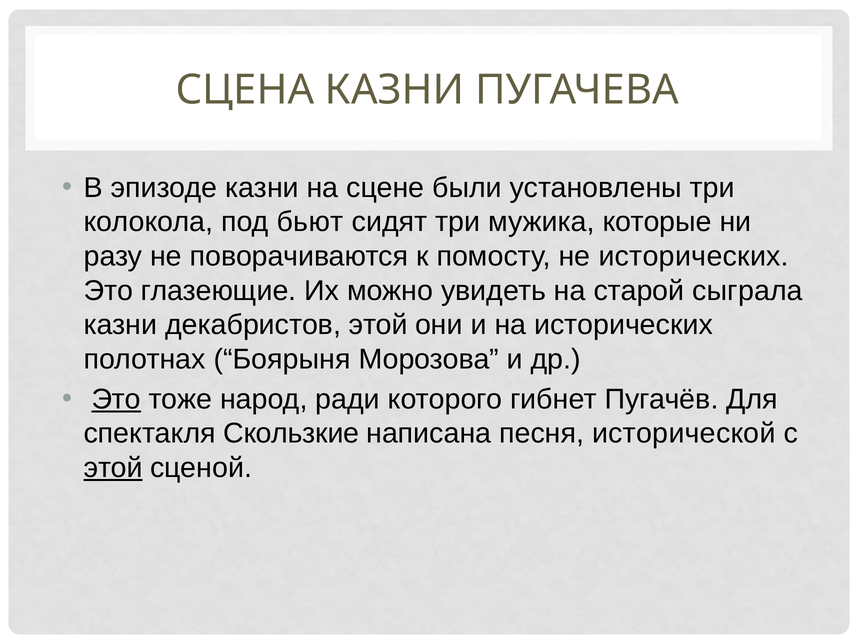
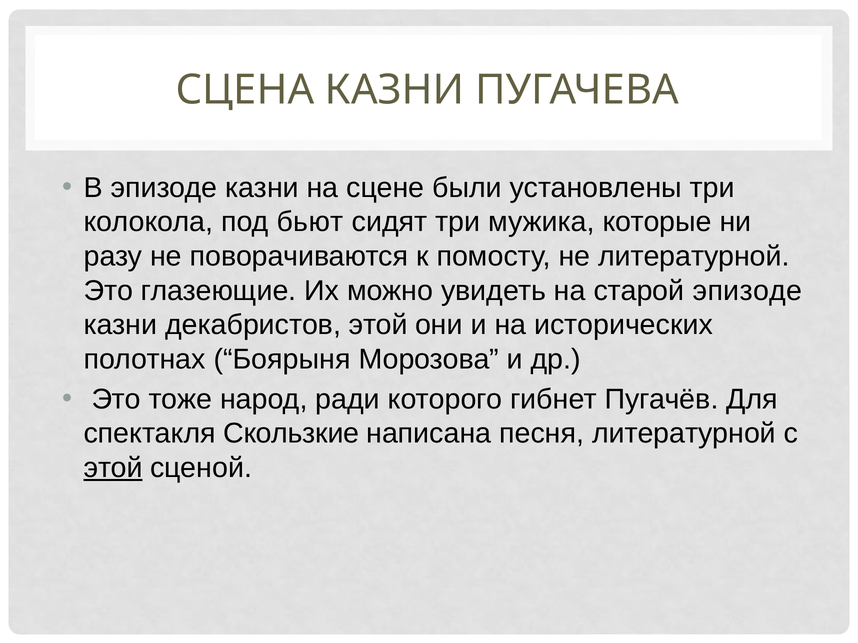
не исторических: исторических -> литературной (694, 257)
старой сыграла: сыграла -> эпизоде (748, 291)
Это underline: present -> none (116, 400)
песня исторической: исторической -> литературной (684, 434)
